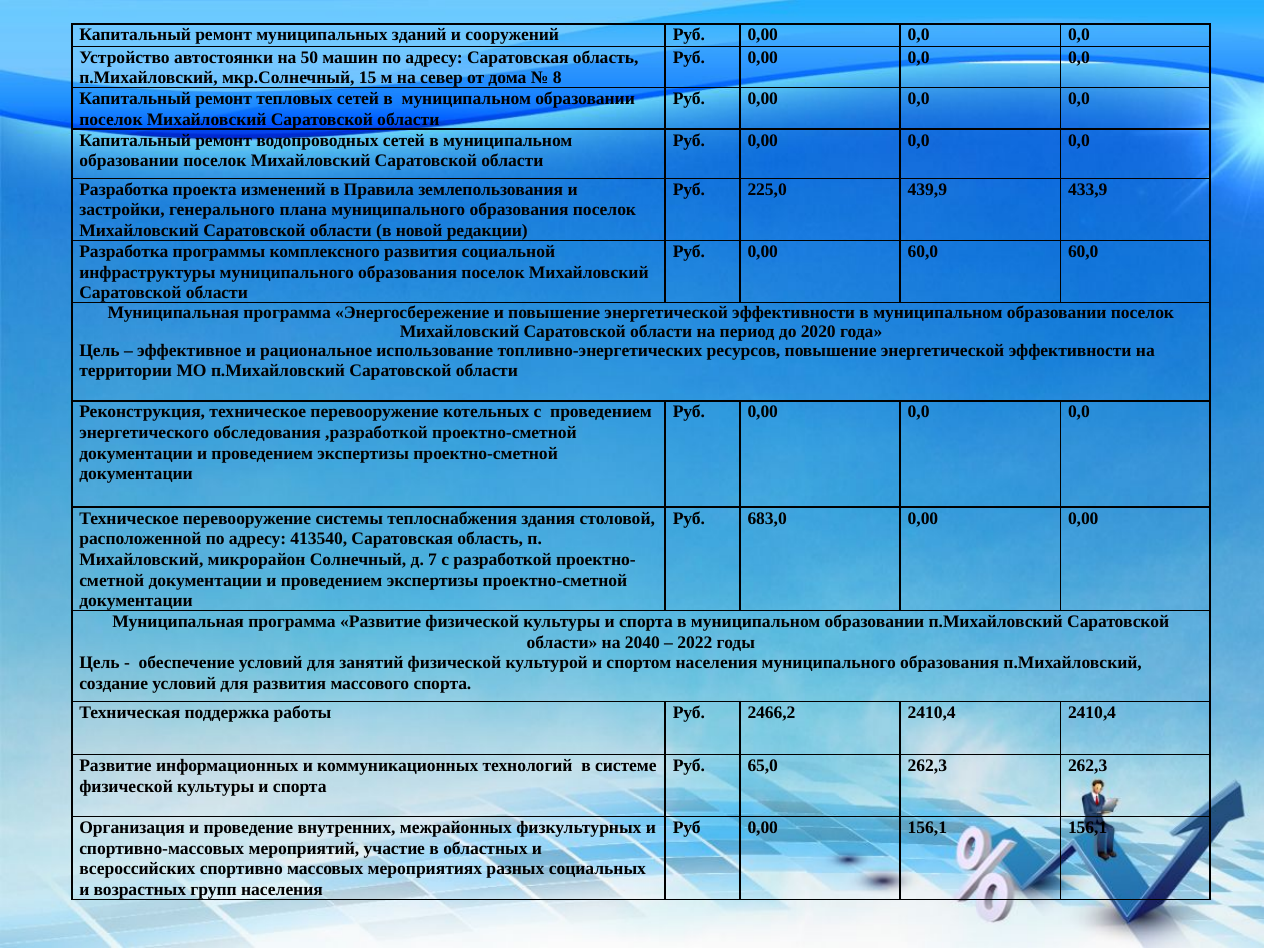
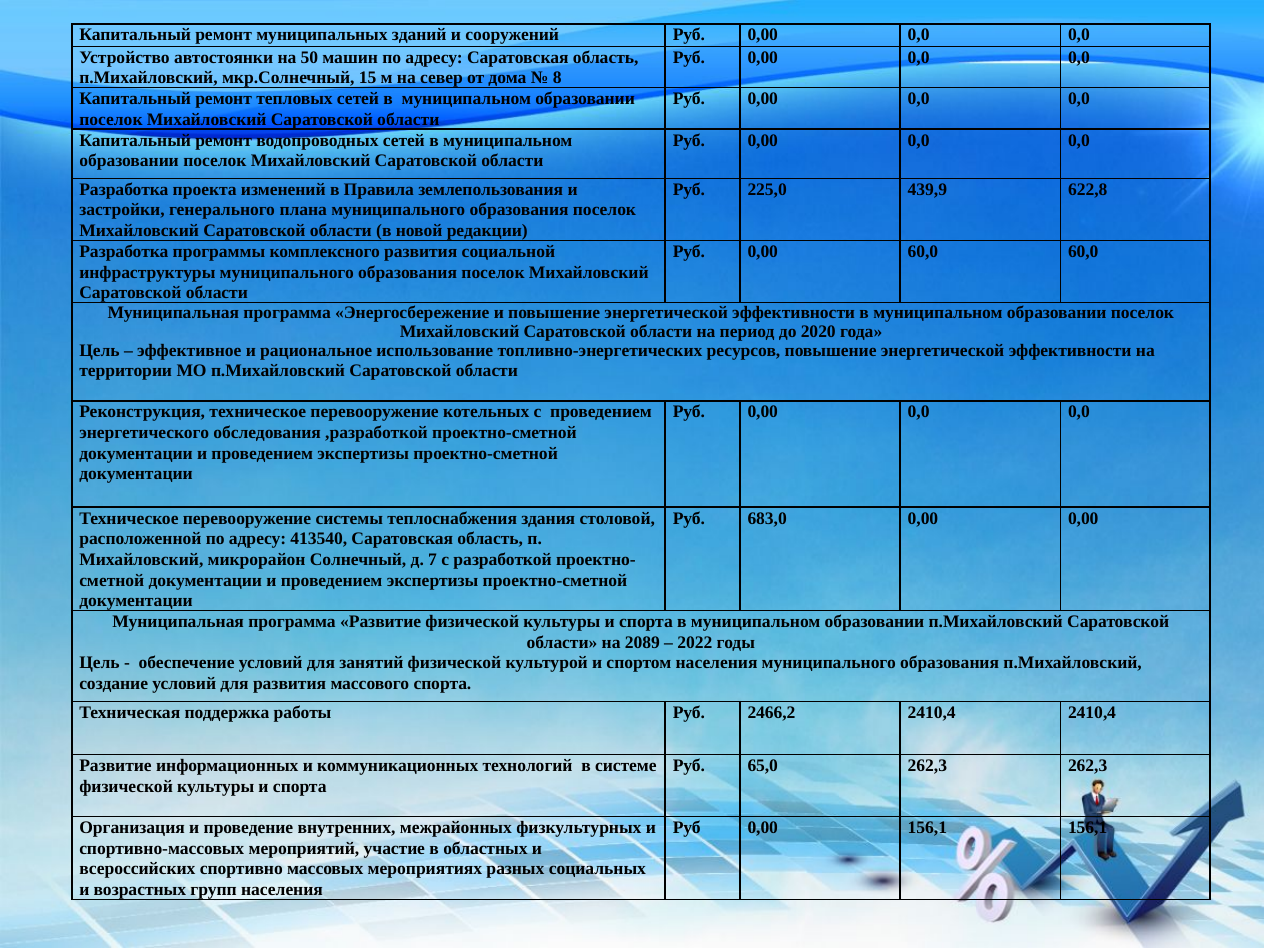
433,9: 433,9 -> 622,8 (1088, 189)
2040: 2040 -> 2089 (642, 642)
